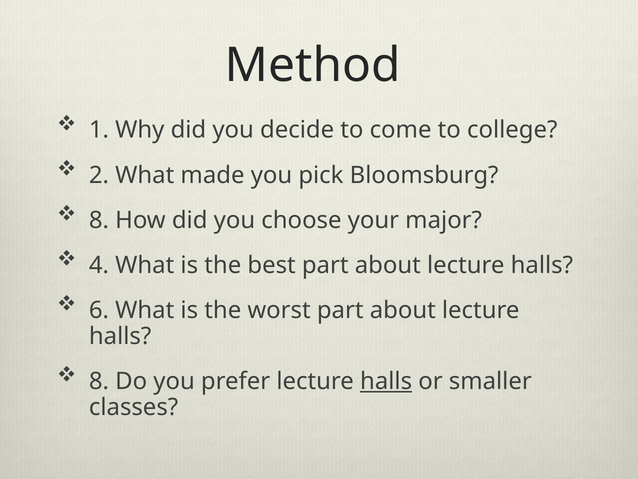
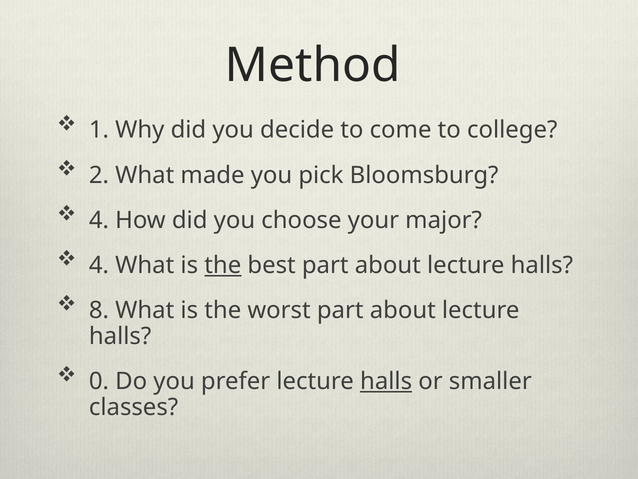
8: 8 -> 4 (99, 220)
the underline: none -> present (223, 265)
6: 6 -> 8 (99, 310)
8: 8 -> 0 (99, 381)
